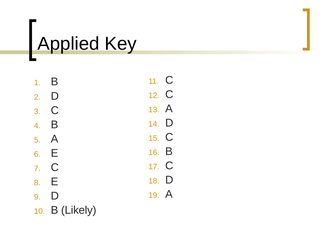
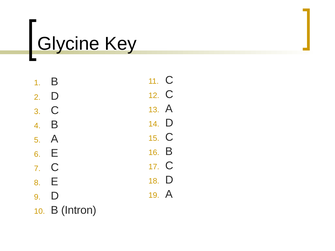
Applied: Applied -> Glycine (68, 44)
Likely: Likely -> Intron (79, 210)
